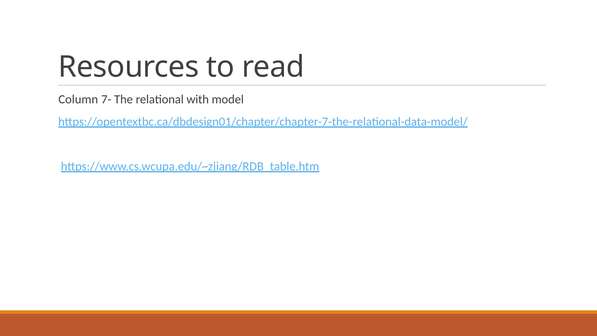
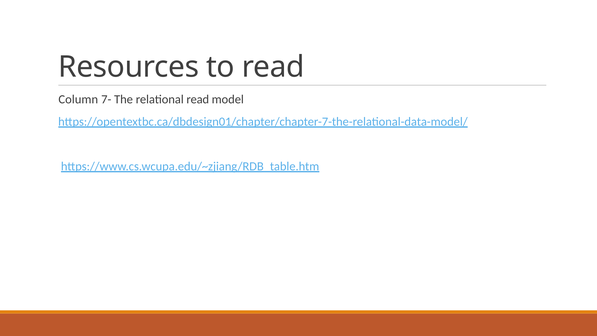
relational with: with -> read (198, 99)
